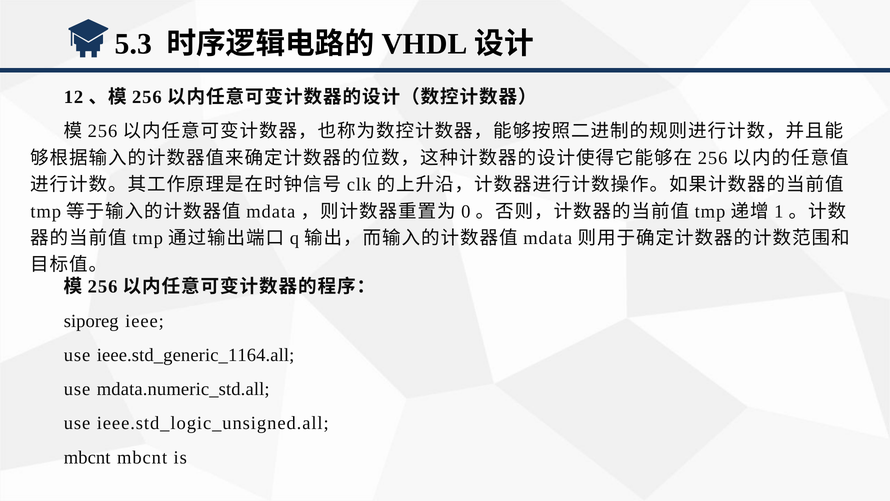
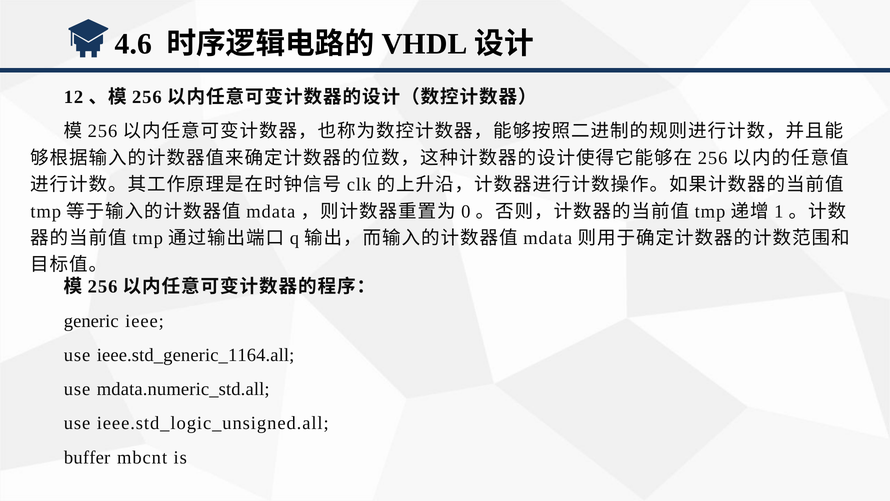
5.3: 5.3 -> 4.6 (133, 44)
siporeg: siporeg -> generic (91, 321)
mbcnt: mbcnt -> buffer (87, 457)
